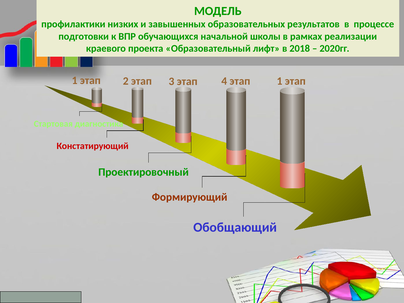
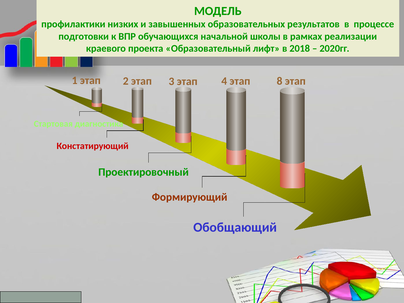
1: 1 -> 8 (280, 81)
